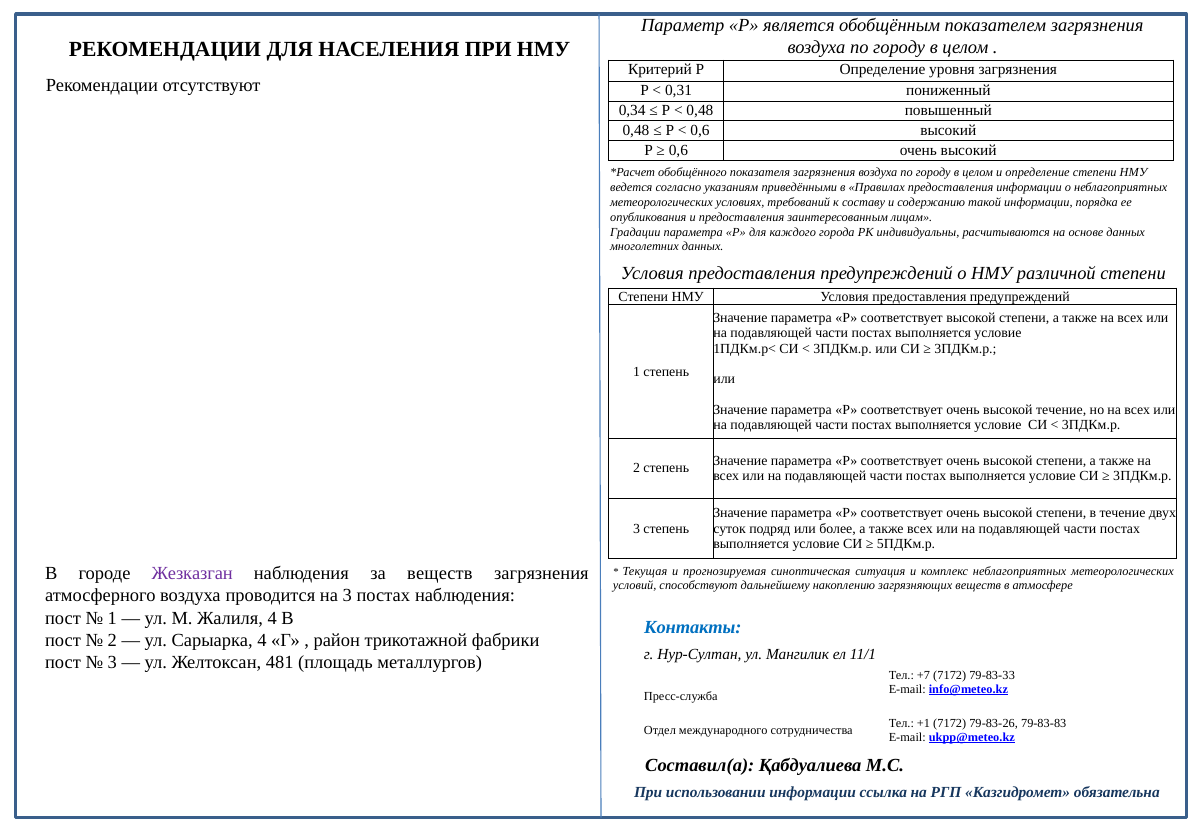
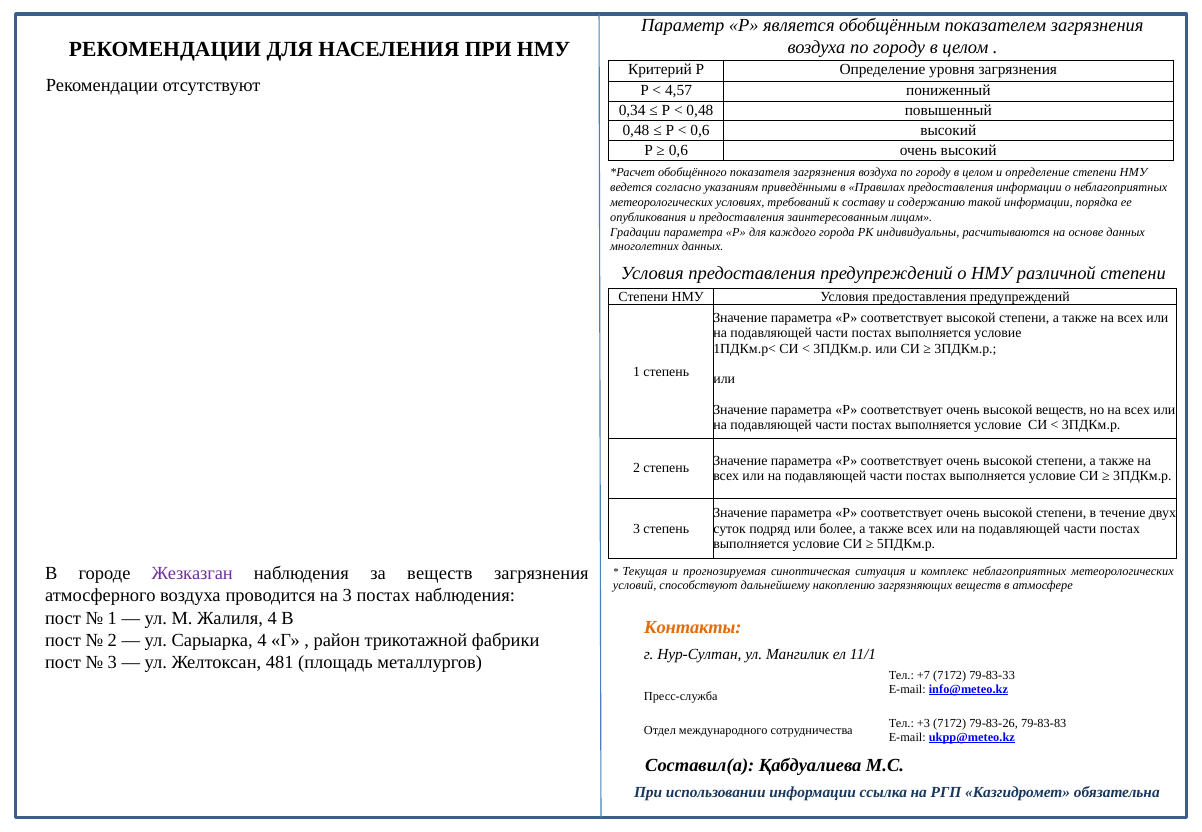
0,31: 0,31 -> 4,57 (679, 91)
высокой течение: течение -> веществ (1061, 410)
Контакты colour: blue -> orange (693, 627)
+1: +1 -> +3 (924, 724)
